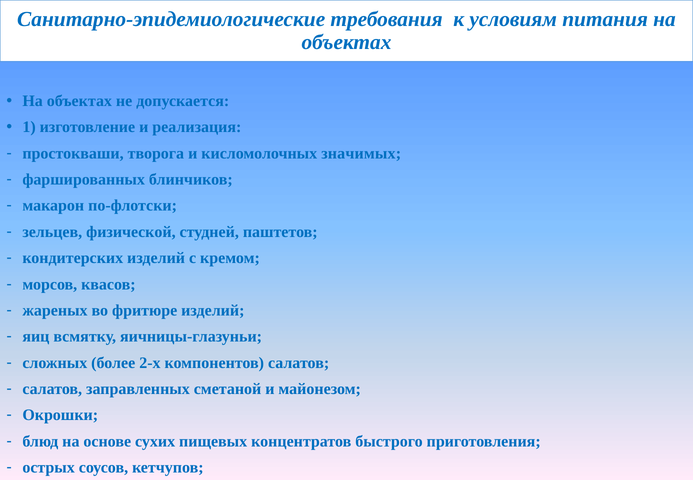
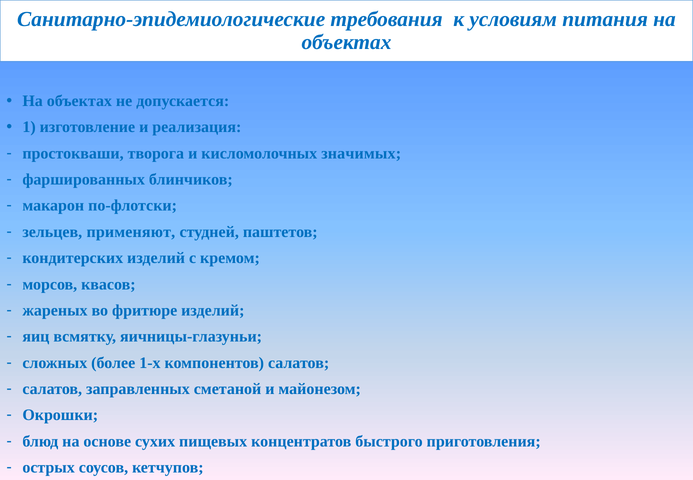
физической: физической -> применяют (131, 232)
2-х: 2-х -> 1-х (150, 363)
